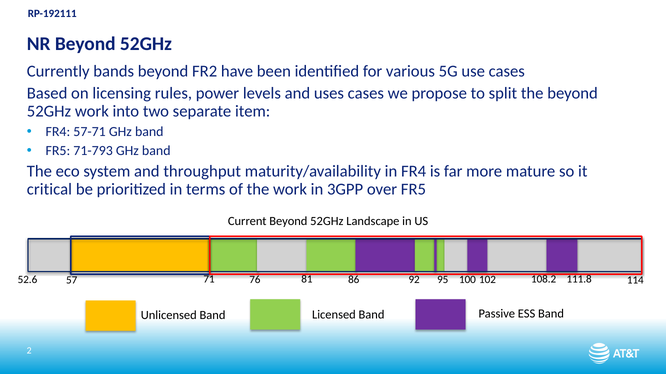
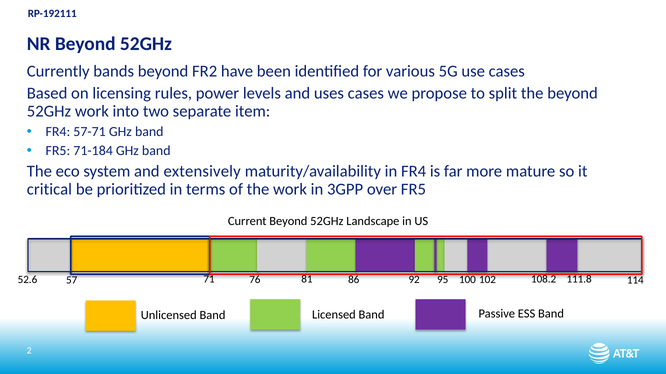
71-793: 71-793 -> 71-184 (93, 151)
throughput: throughput -> extensively (202, 172)
